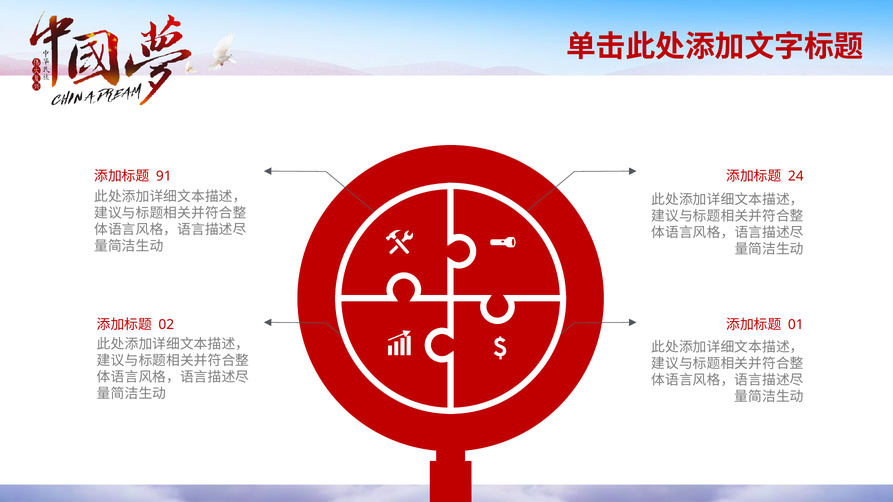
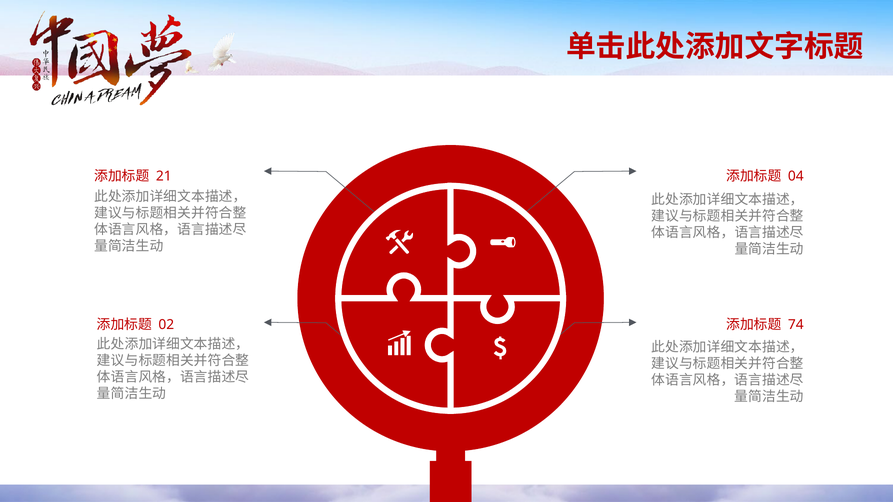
91: 91 -> 21 (164, 176)
24: 24 -> 04 (796, 176)
01: 01 -> 74 (796, 325)
